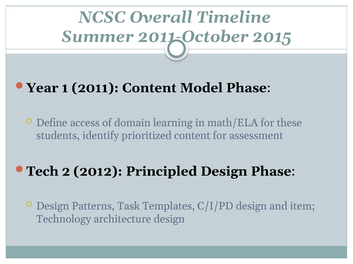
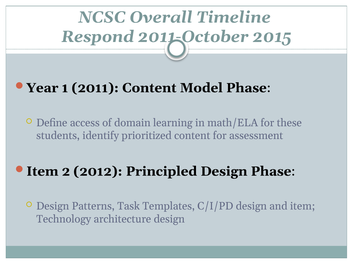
Summer: Summer -> Respond (98, 37)
Tech: Tech -> Item (42, 172)
